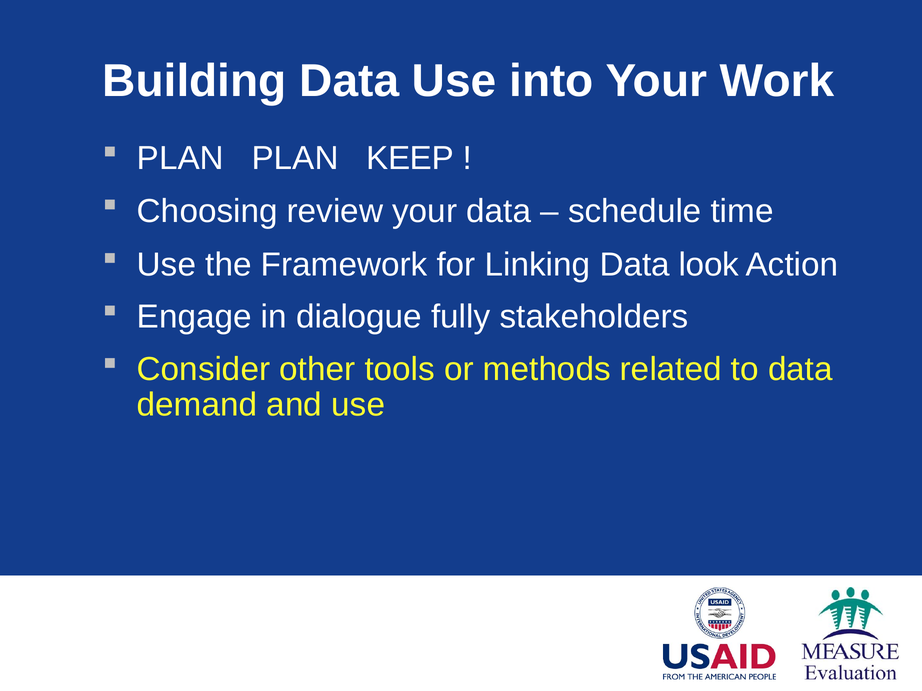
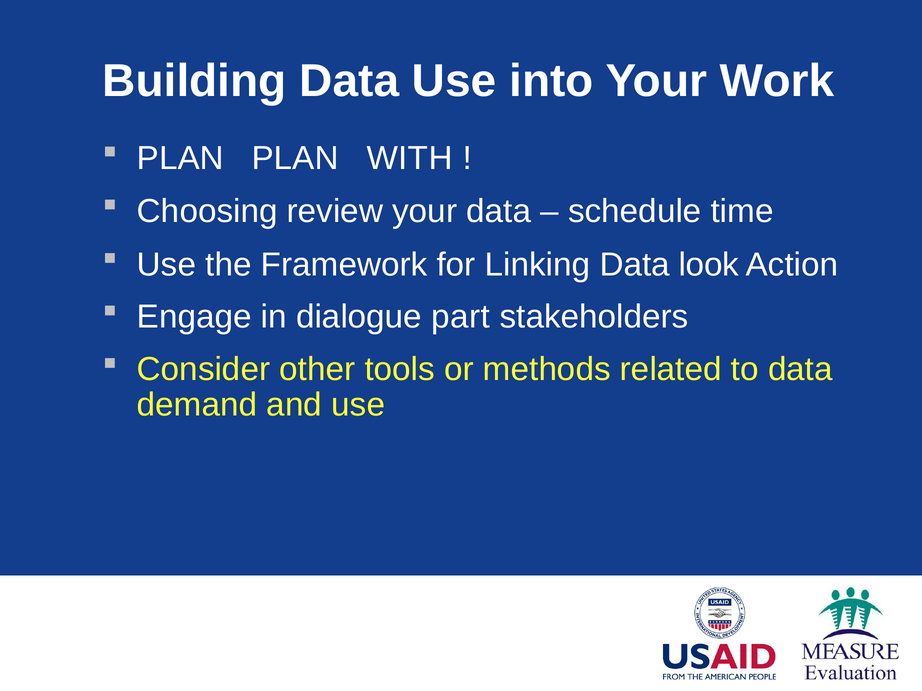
KEEP: KEEP -> WITH (410, 158)
fully: fully -> part (461, 317)
